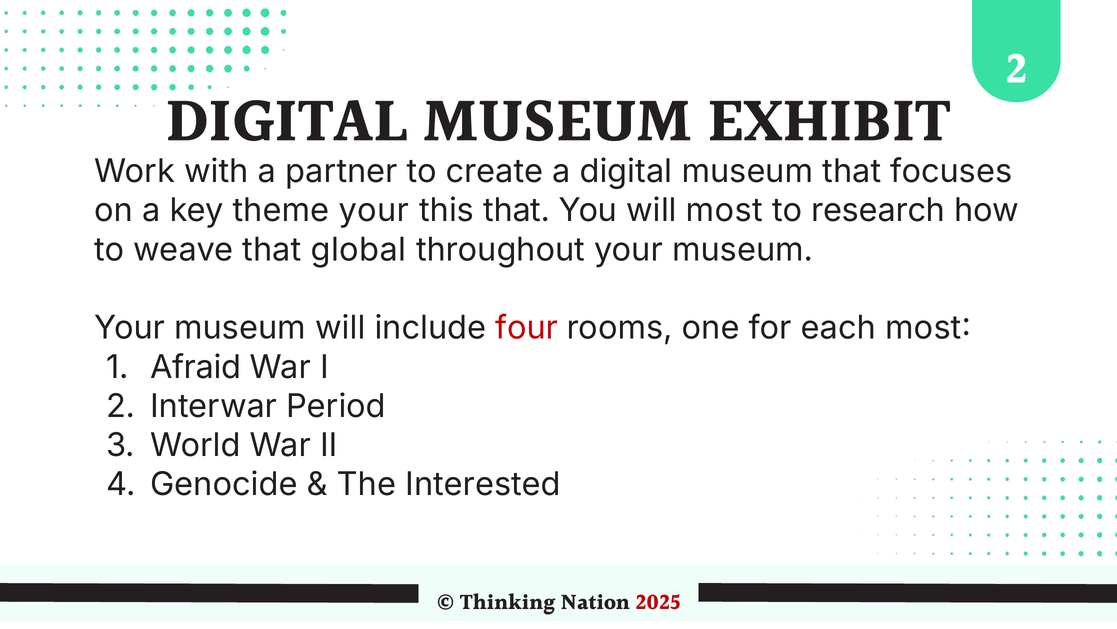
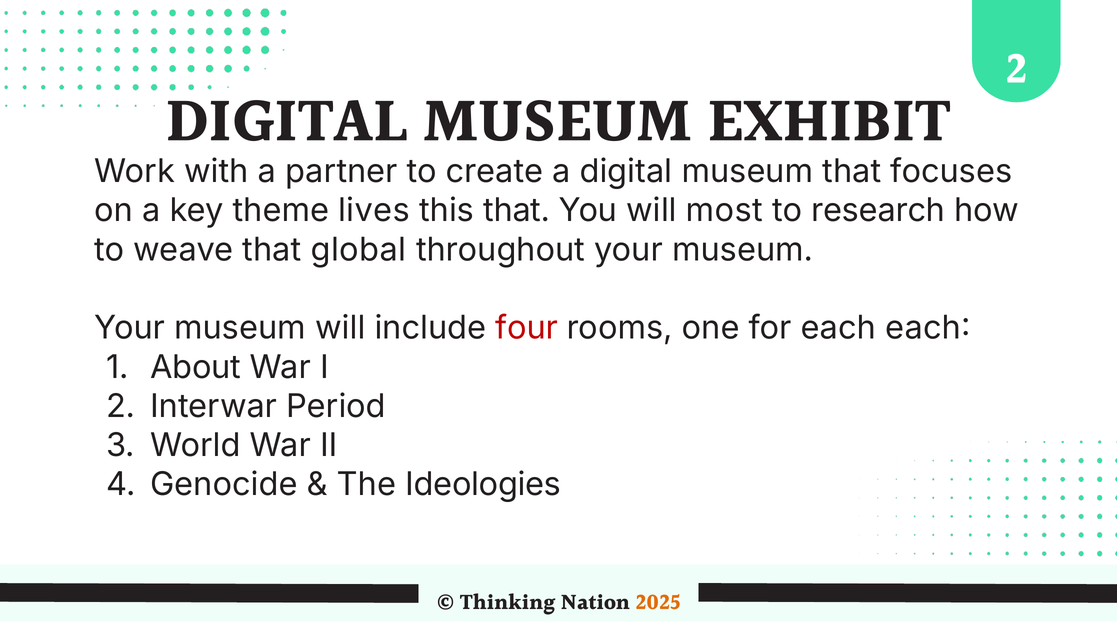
theme your: your -> lives (374, 210)
each most: most -> each (928, 328)
Afraid: Afraid -> About (196, 367)
Interested: Interested -> Ideologies (483, 484)
2025 colour: red -> orange (658, 602)
